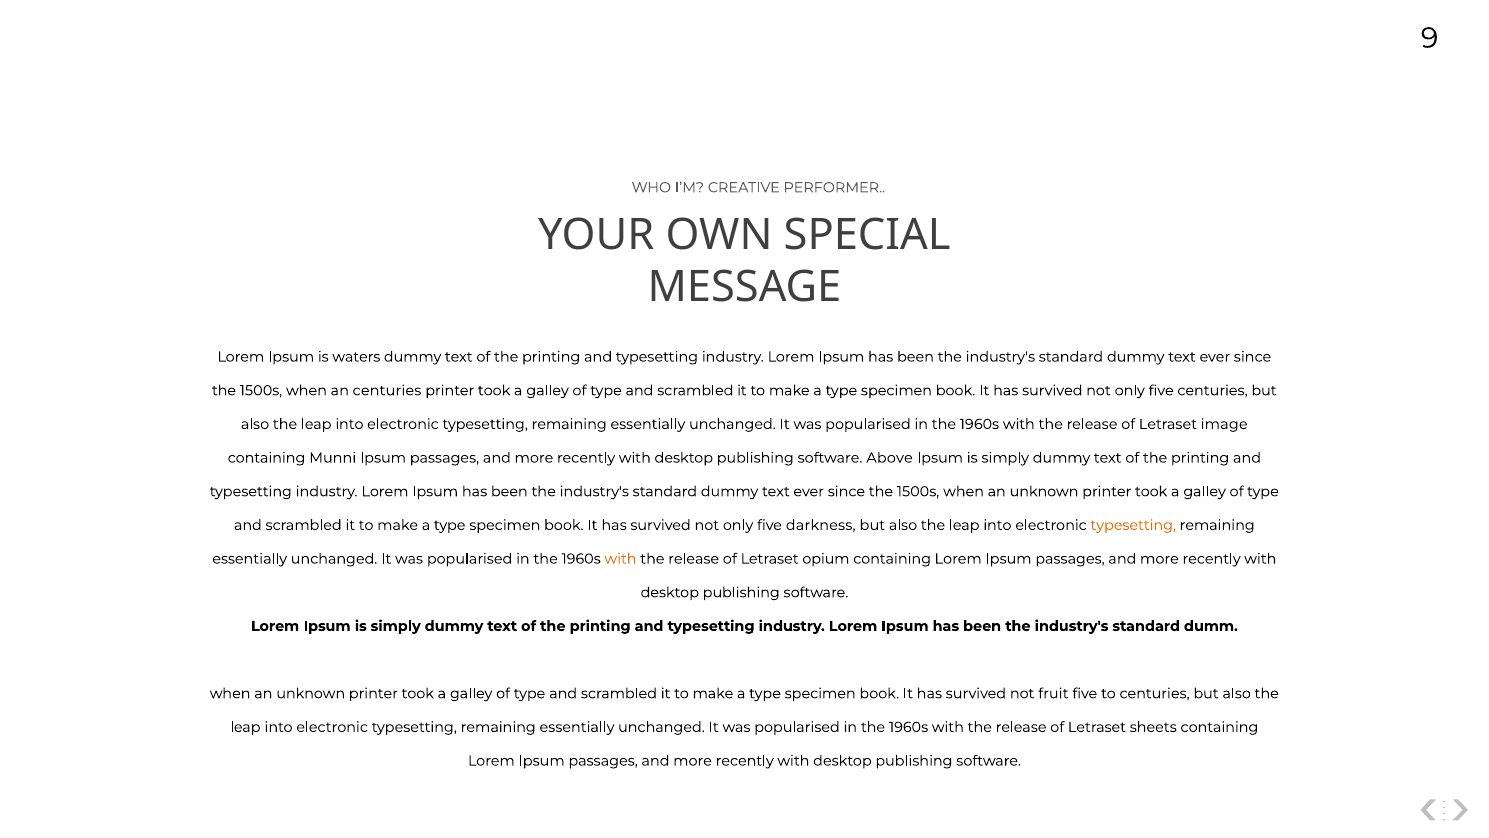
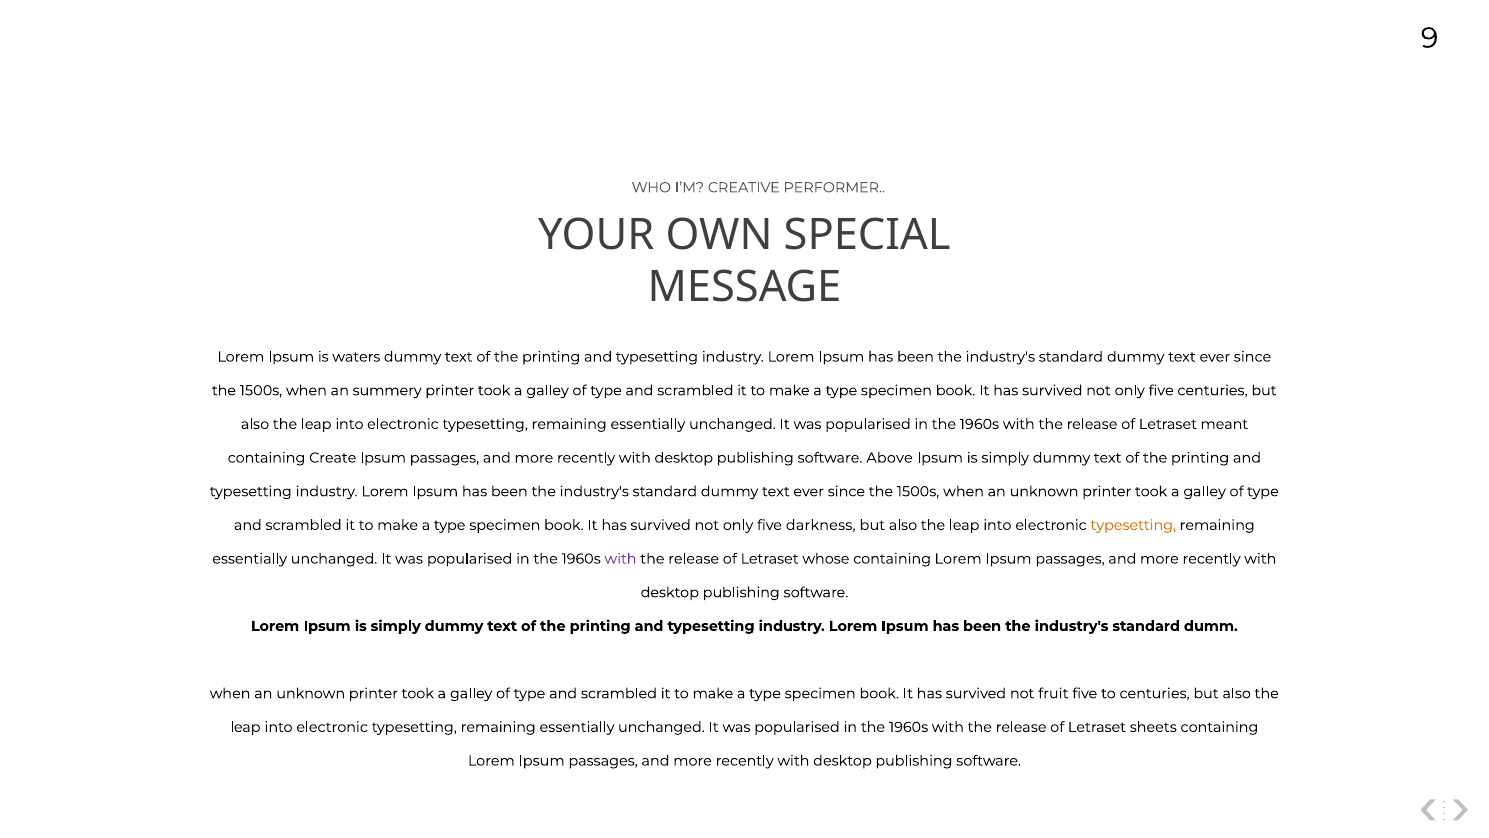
an centuries: centuries -> summery (387, 390)
image: image -> meant (1224, 424)
Munni: Munni -> Create (333, 458)
with colour: orange -> purple (620, 559)
opium: opium -> whose (826, 559)
